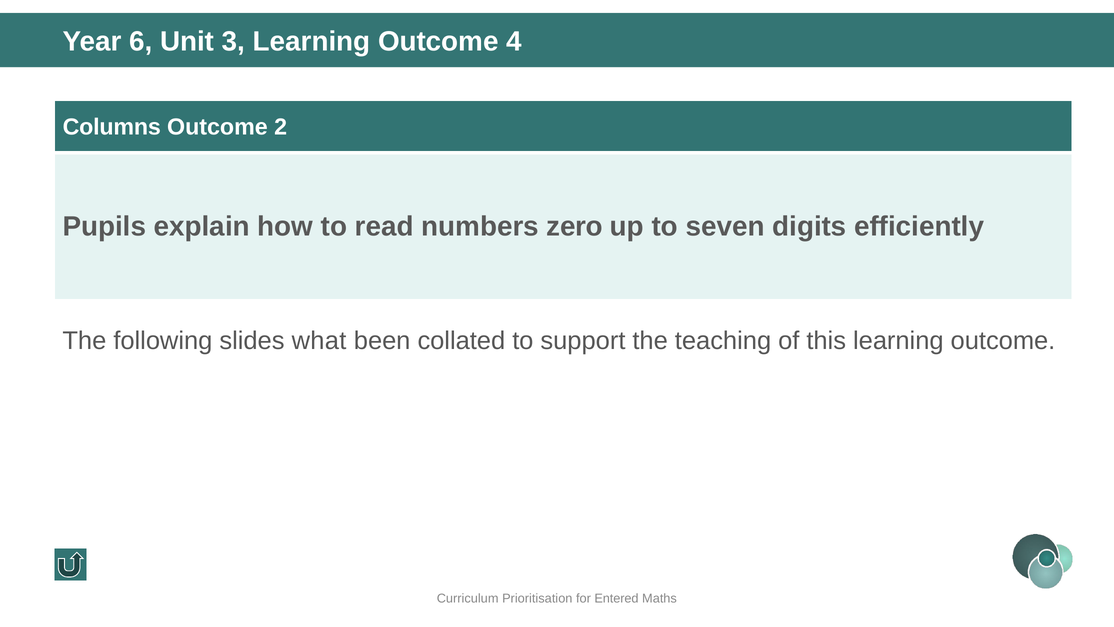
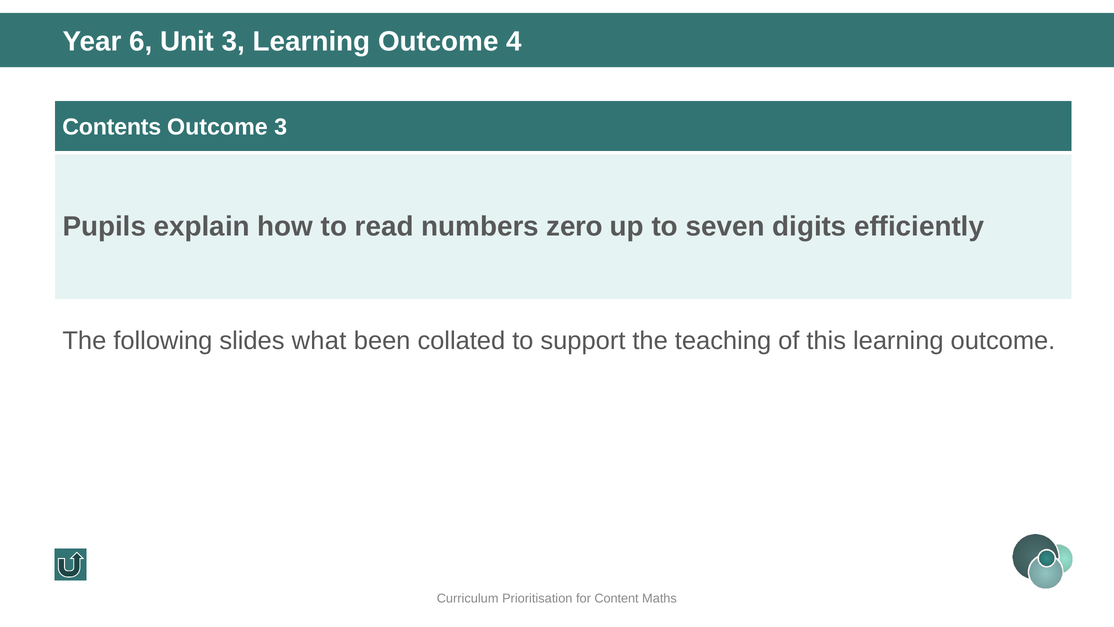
Columns: Columns -> Contents (112, 127)
Outcome 2: 2 -> 3 (281, 127)
Entered: Entered -> Content (616, 598)
